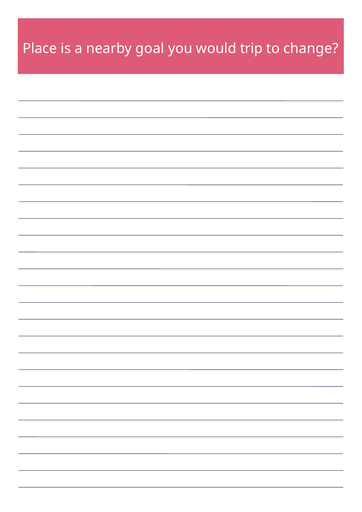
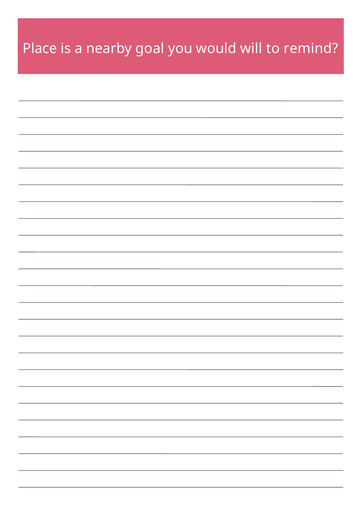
trip: trip -> will (251, 49)
change: change -> remind (311, 49)
